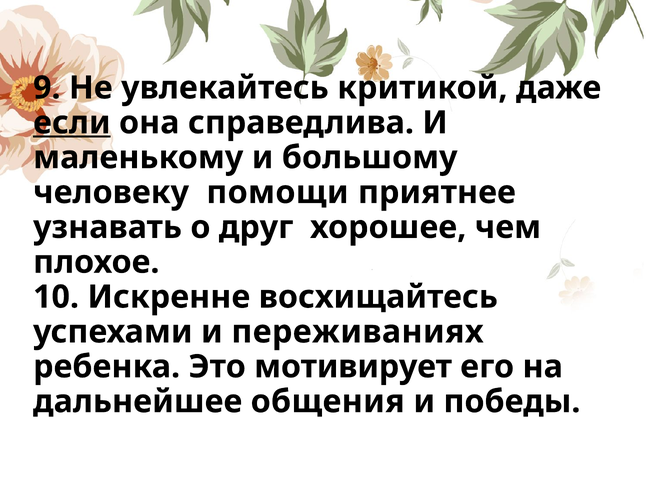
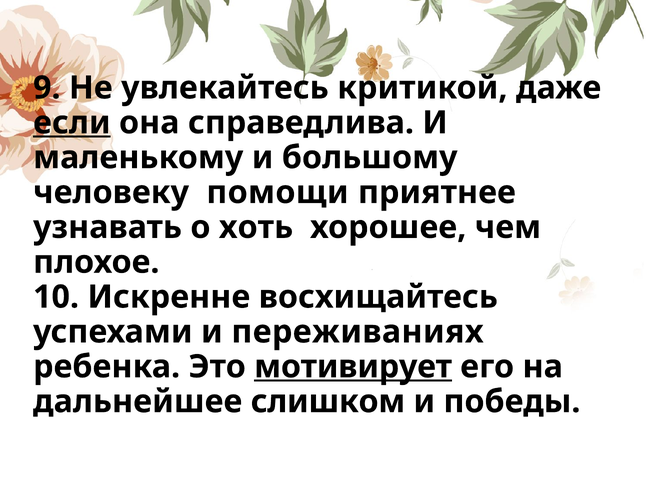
друг: друг -> хоть (256, 227)
мотивирует underline: none -> present (353, 367)
общения: общения -> слишком (328, 402)
